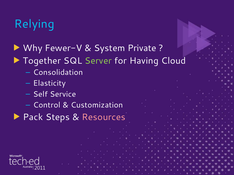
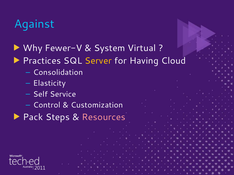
Relying: Relying -> Against (34, 24)
Private: Private -> Virtual (142, 48)
Together: Together -> Practices (42, 61)
Server colour: light green -> yellow (98, 61)
